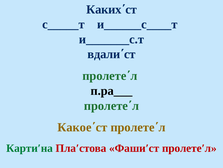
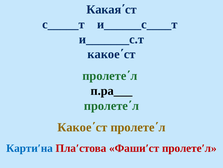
Каких΄ст: Каких΄ст -> Какая΄ст (112, 9)
вдали΄ст: вдали΄ст -> какое΄ст (111, 54)
Карти′на colour: green -> blue (30, 148)
